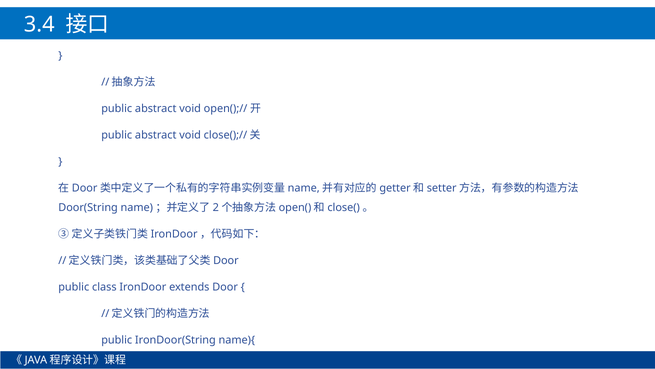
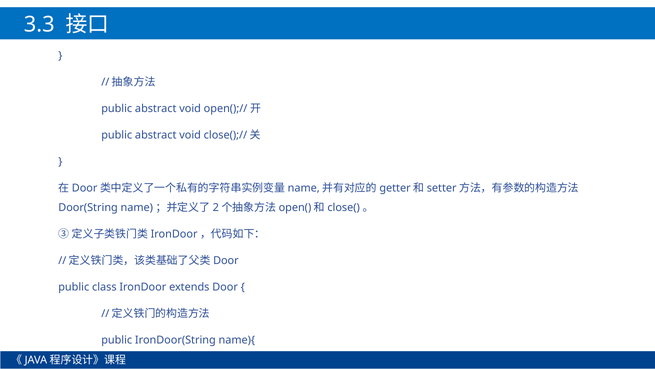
3.4: 3.4 -> 3.3 (39, 25)
